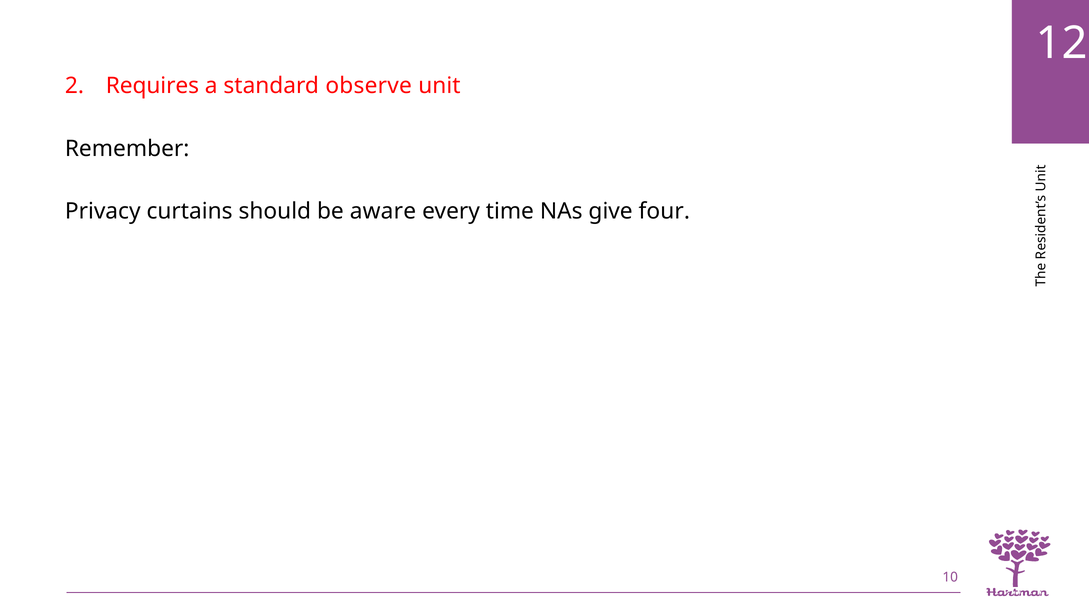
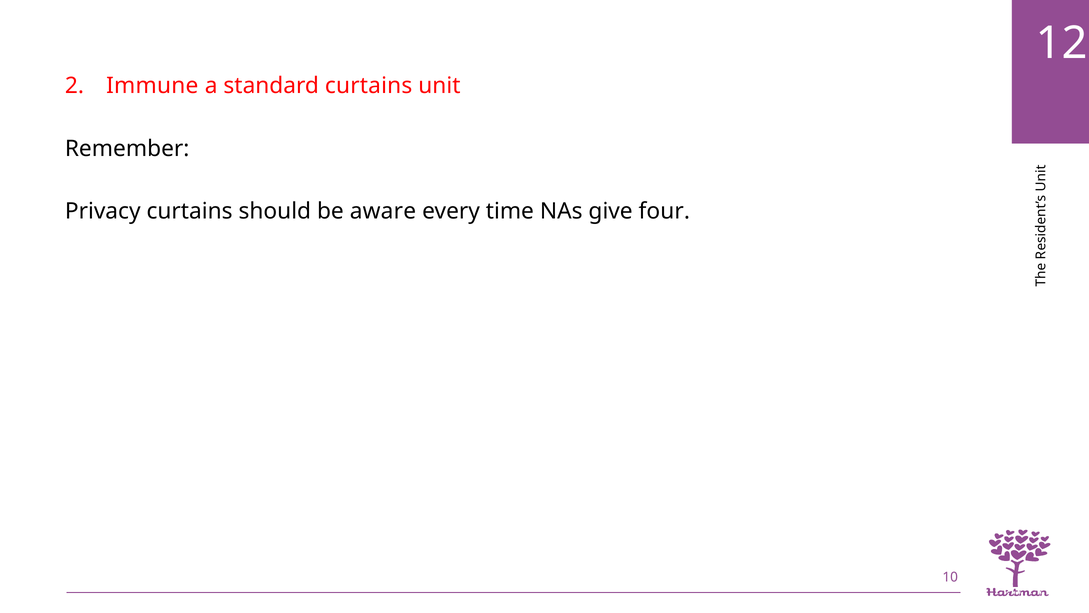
Requires: Requires -> Immune (152, 86)
standard observe: observe -> curtains (369, 86)
